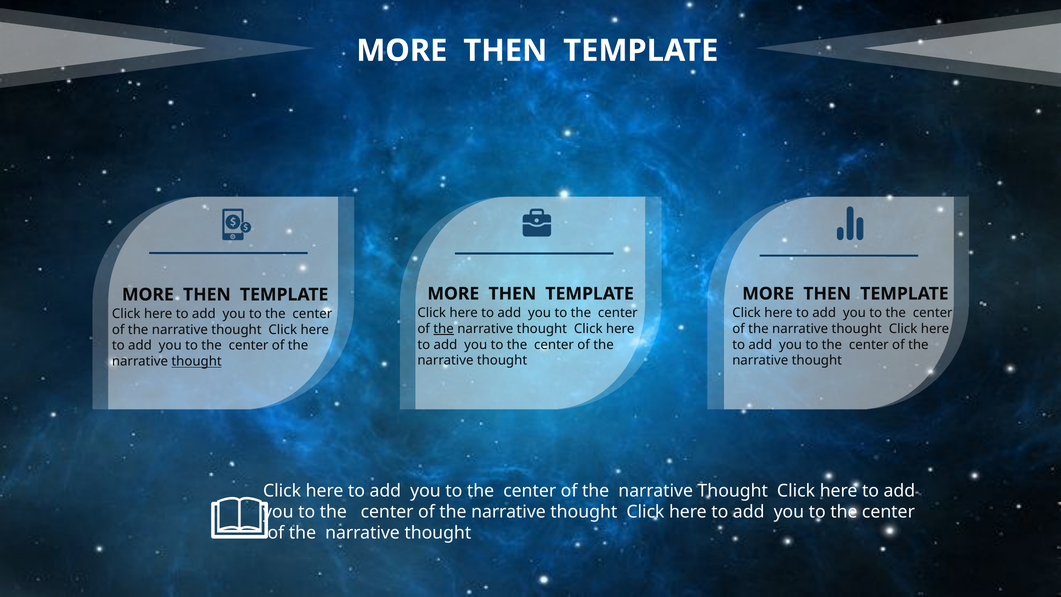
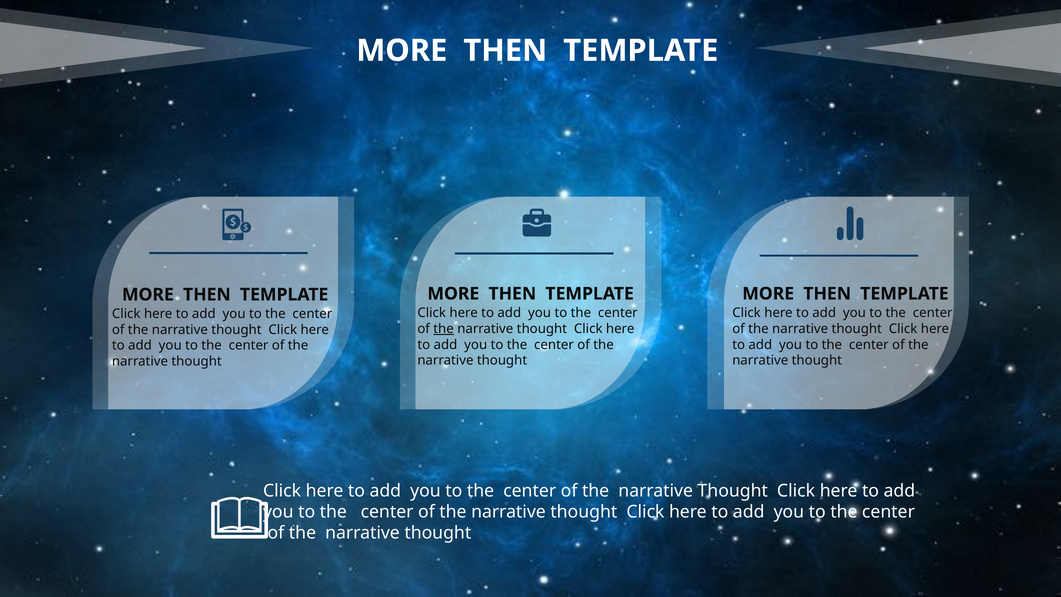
thought underline: present -> none (197, 361)
